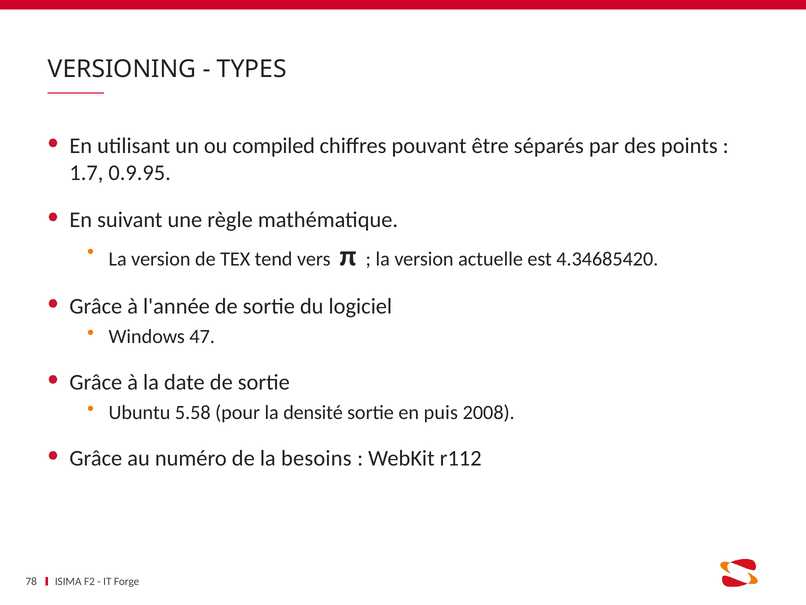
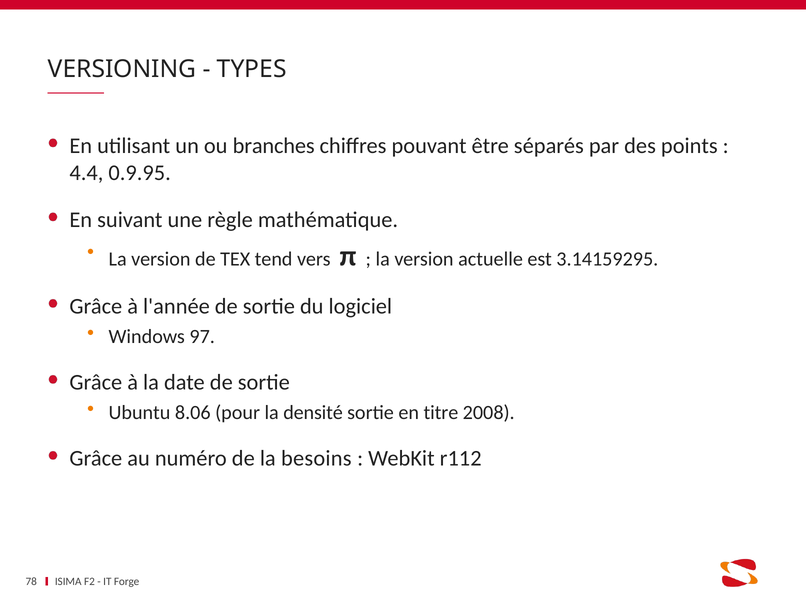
compiled: compiled -> branches (274, 146)
1.7: 1.7 -> 4.4 (86, 173)
4.34685420: 4.34685420 -> 3.14159295 (607, 259)
47: 47 -> 97 (202, 336)
5.58: 5.58 -> 8.06 (193, 412)
puis: puis -> titre (441, 412)
